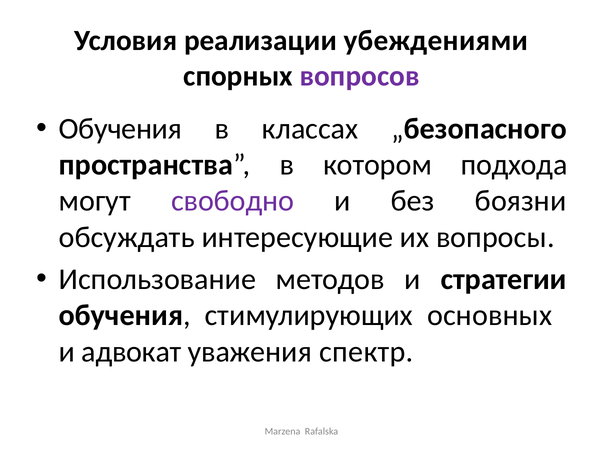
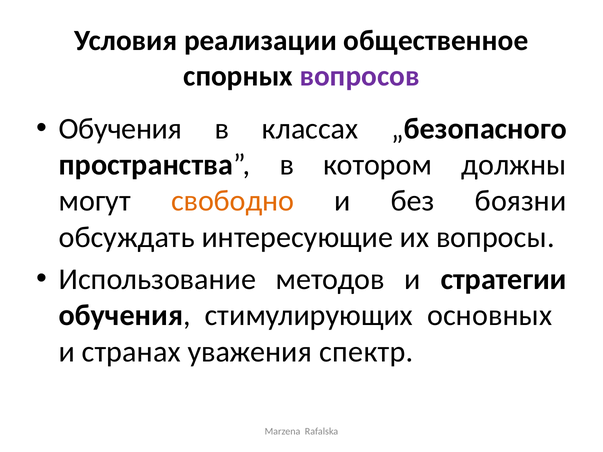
убеждениями: убеждениями -> общественное (436, 41)
подхода: подхода -> должны (514, 165)
свободно colour: purple -> orange (233, 201)
адвокат: адвокат -> странах (131, 352)
